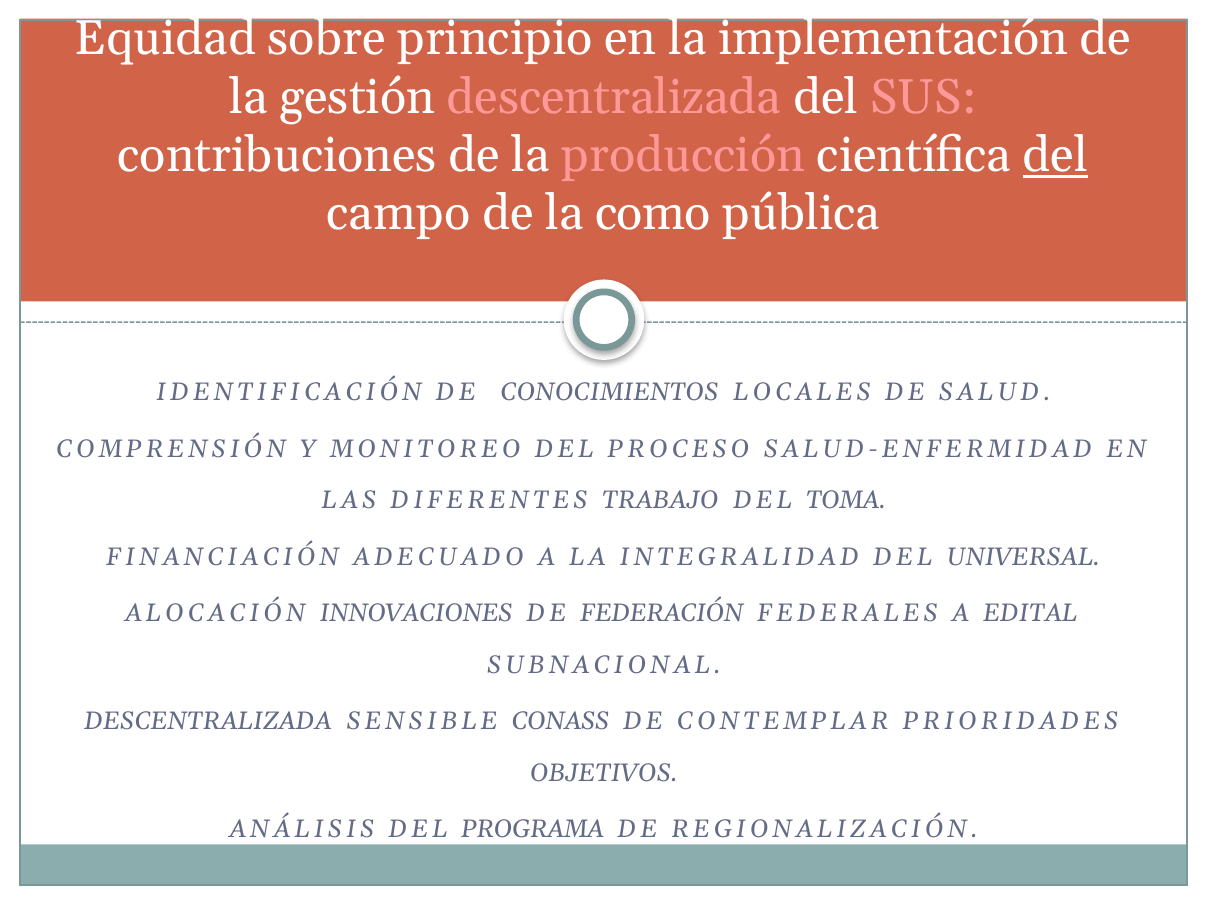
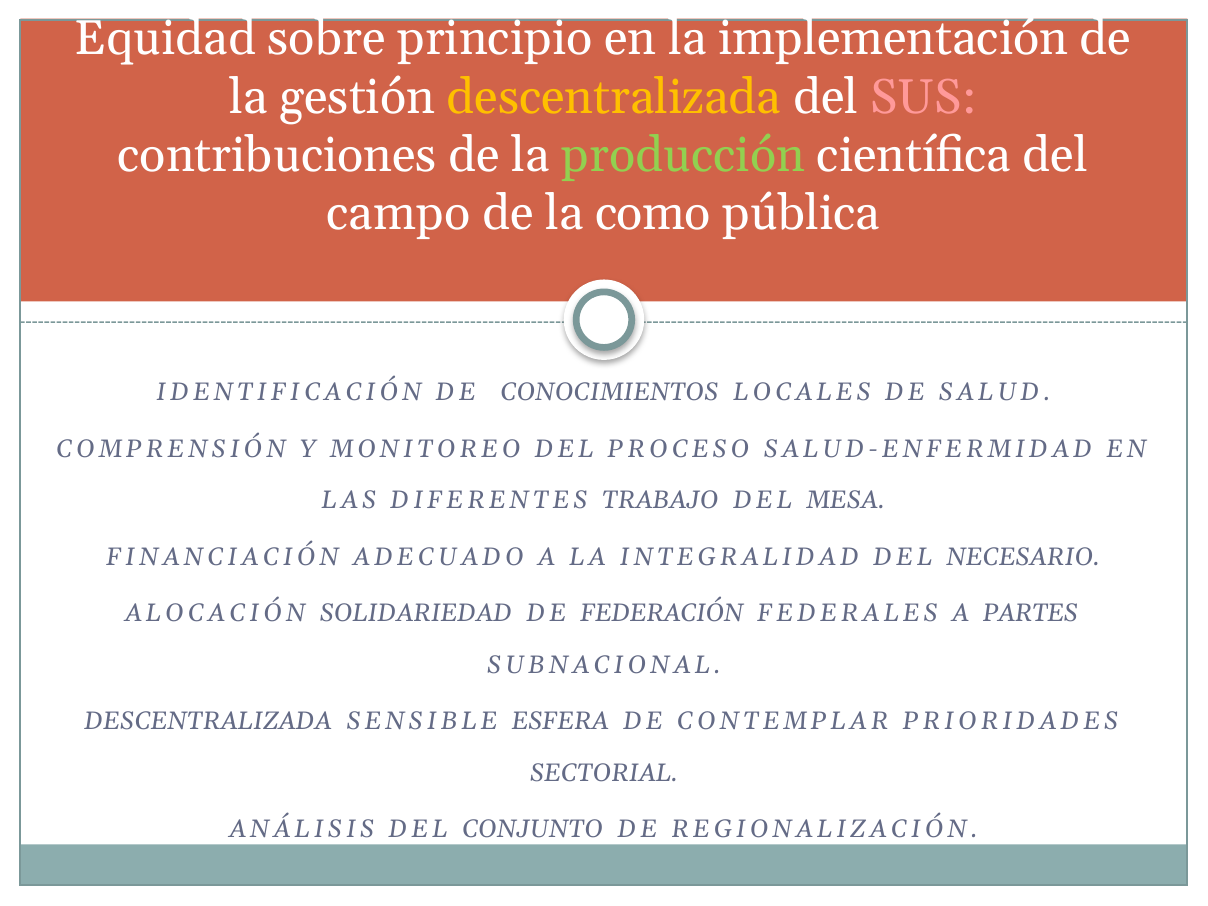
descentralizada colour: pink -> yellow (614, 97)
producción colour: pink -> light green (683, 156)
del underline: present -> none (1056, 156)
TOMA: TOMA -> MESA (846, 500)
UNIVERSAL: UNIVERSAL -> NECESARIO (1023, 557)
INNOVACIONES: INNOVACIONES -> SOLIDARIEDAD (416, 614)
EDITAL: EDITAL -> PARTES (1030, 614)
CONASS: CONASS -> ESFERA (560, 722)
OBJETIVOS: OBJETIVOS -> SECTORIAL (604, 773)
PROGRAMA: PROGRAMA -> CONJUNTO (532, 830)
